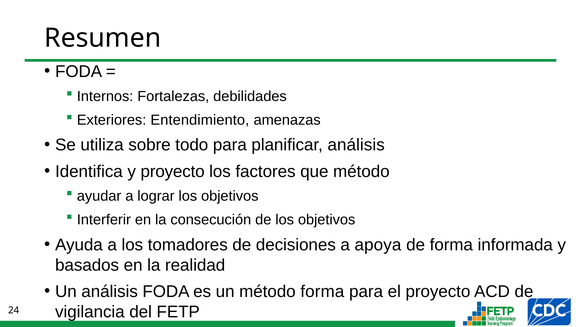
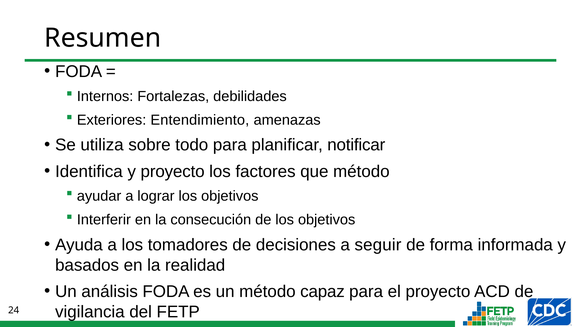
planificar análisis: análisis -> notificar (356, 145)
apoya: apoya -> seguir (378, 245)
método forma: forma -> capaz (323, 291)
